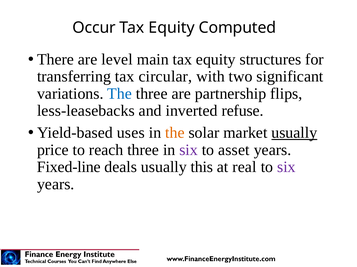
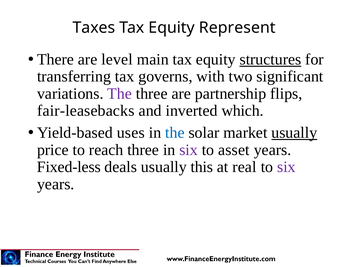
Occur: Occur -> Taxes (94, 28)
Computed: Computed -> Represent (237, 28)
structures underline: none -> present (270, 60)
circular: circular -> governs (165, 77)
The colour: blue -> purple (120, 94)
less-leasebacks: less-leasebacks -> fair-leasebacks (86, 111)
refuse: refuse -> which (243, 111)
the colour: orange -> blue (175, 133)
Fixed-line: Fixed-line -> Fixed-less (69, 167)
